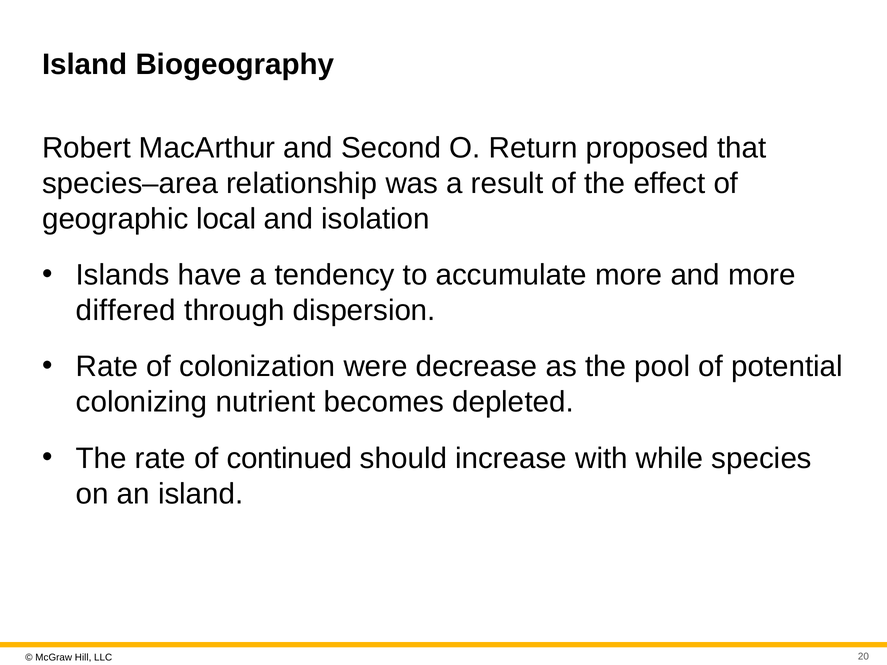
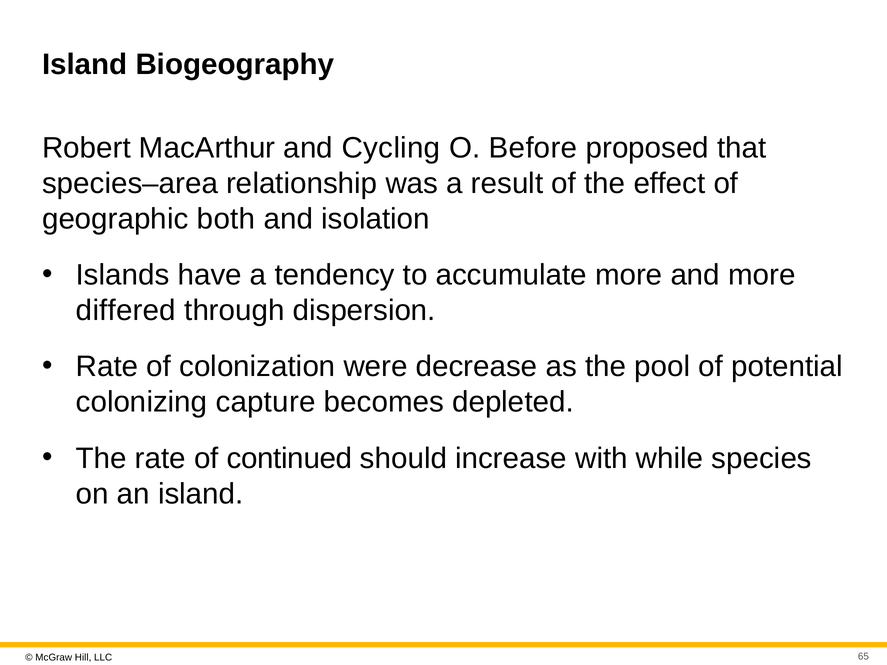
Second: Second -> Cycling (391, 148)
Return: Return -> Before (533, 148)
local: local -> both (226, 219)
nutrient: nutrient -> capture (266, 402)
20: 20 -> 65 (863, 657)
